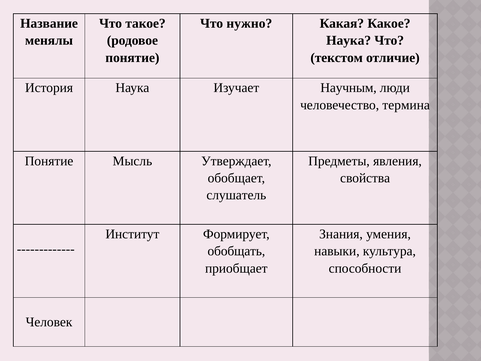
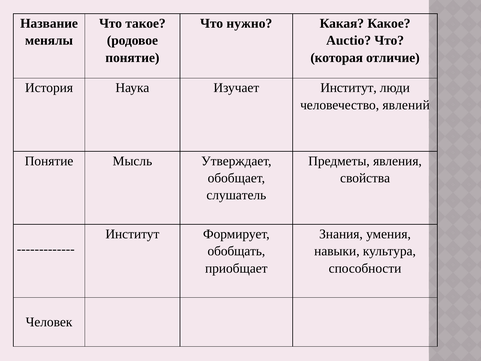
Наука: Наука -> Auctio (349, 41)
текстом: текстом -> которая (337, 58)
Изучает Научным: Научным -> Институт (349, 88)
термина: термина -> явлений (406, 105)
